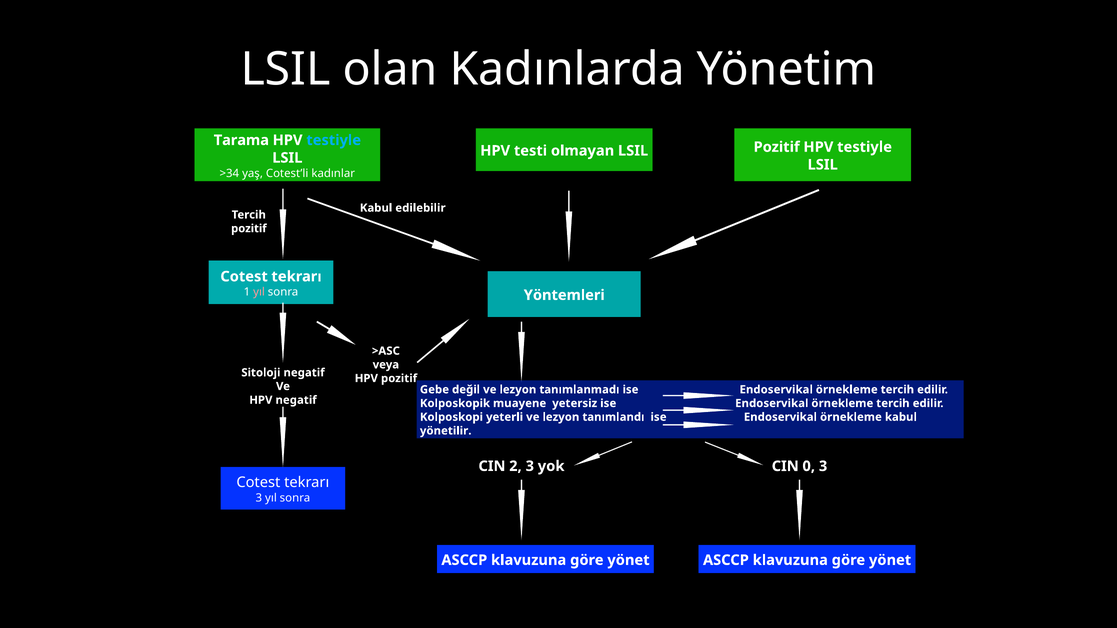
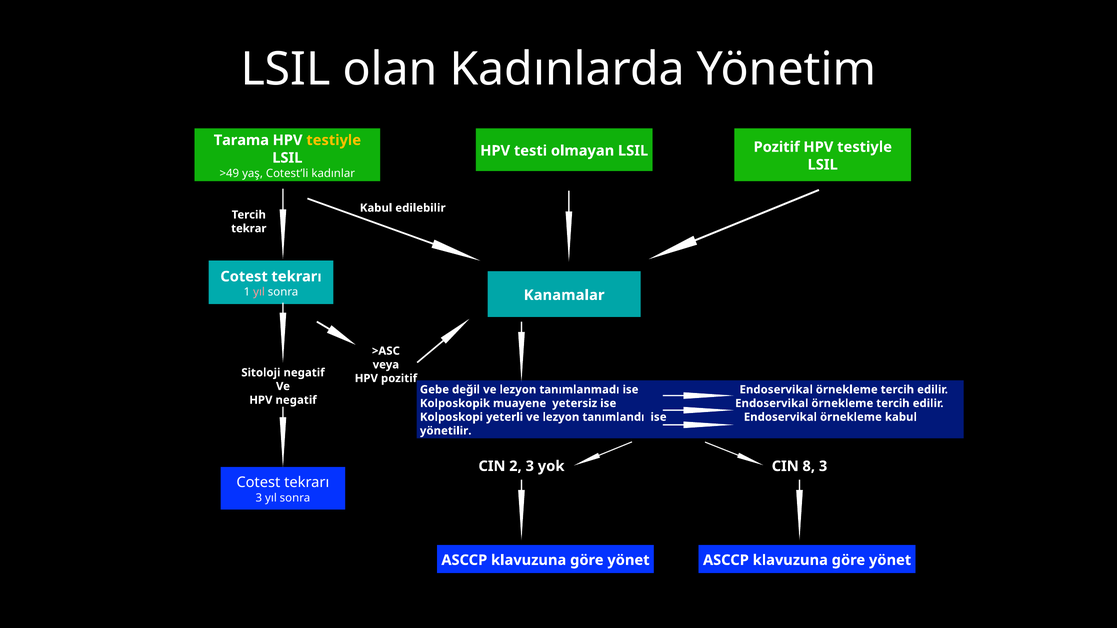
testiyle colour: light blue -> yellow (334, 140)
>34: >34 -> >49 (229, 173)
pozitif: pozitif -> tekrar (249, 229)
Yöntemleri: Yöntemleri -> Kanamalar (564, 295)
0: 0 -> 8 (809, 466)
